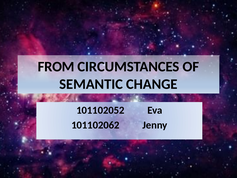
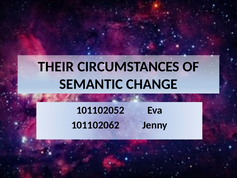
FROM: FROM -> THEIR (56, 67)
